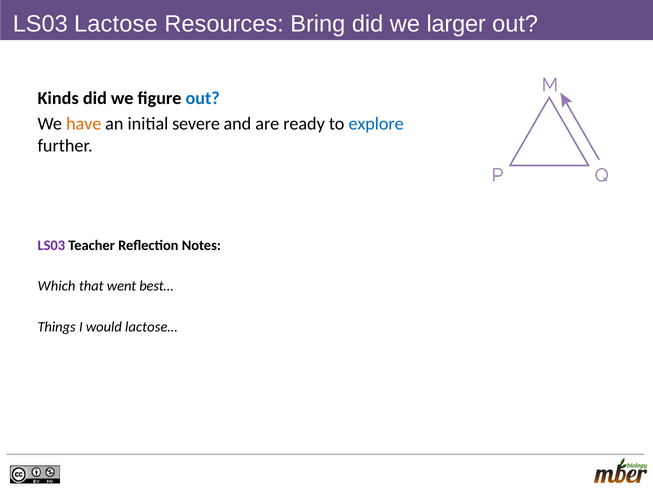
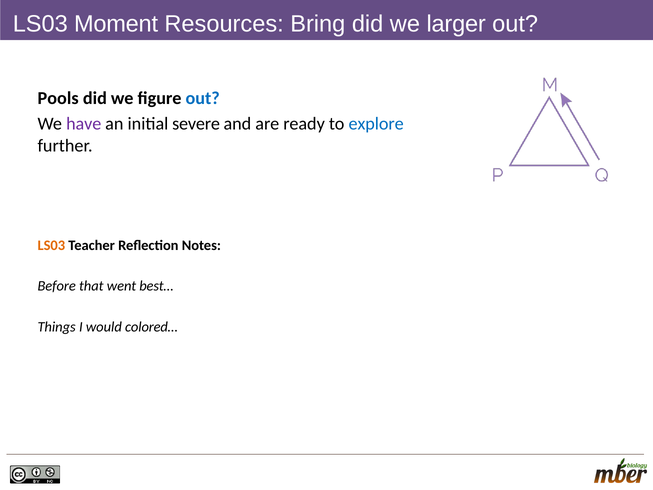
Lactose: Lactose -> Moment (116, 24)
Kinds: Kinds -> Pools (58, 98)
have colour: orange -> purple (84, 124)
LS03 colour: purple -> orange (51, 245)
Which: Which -> Before (57, 286)
lactose…: lactose… -> colored… (151, 327)
